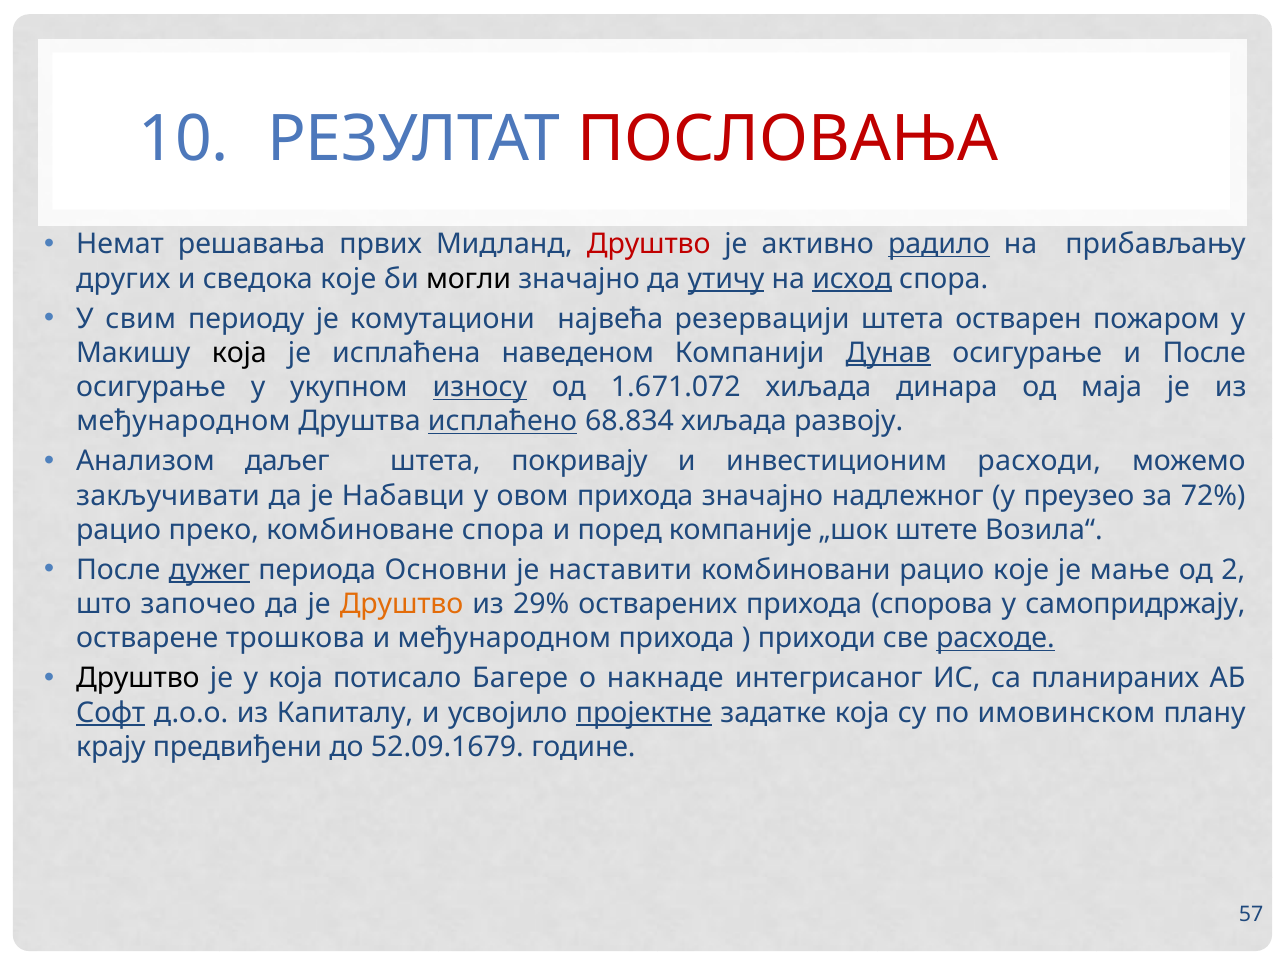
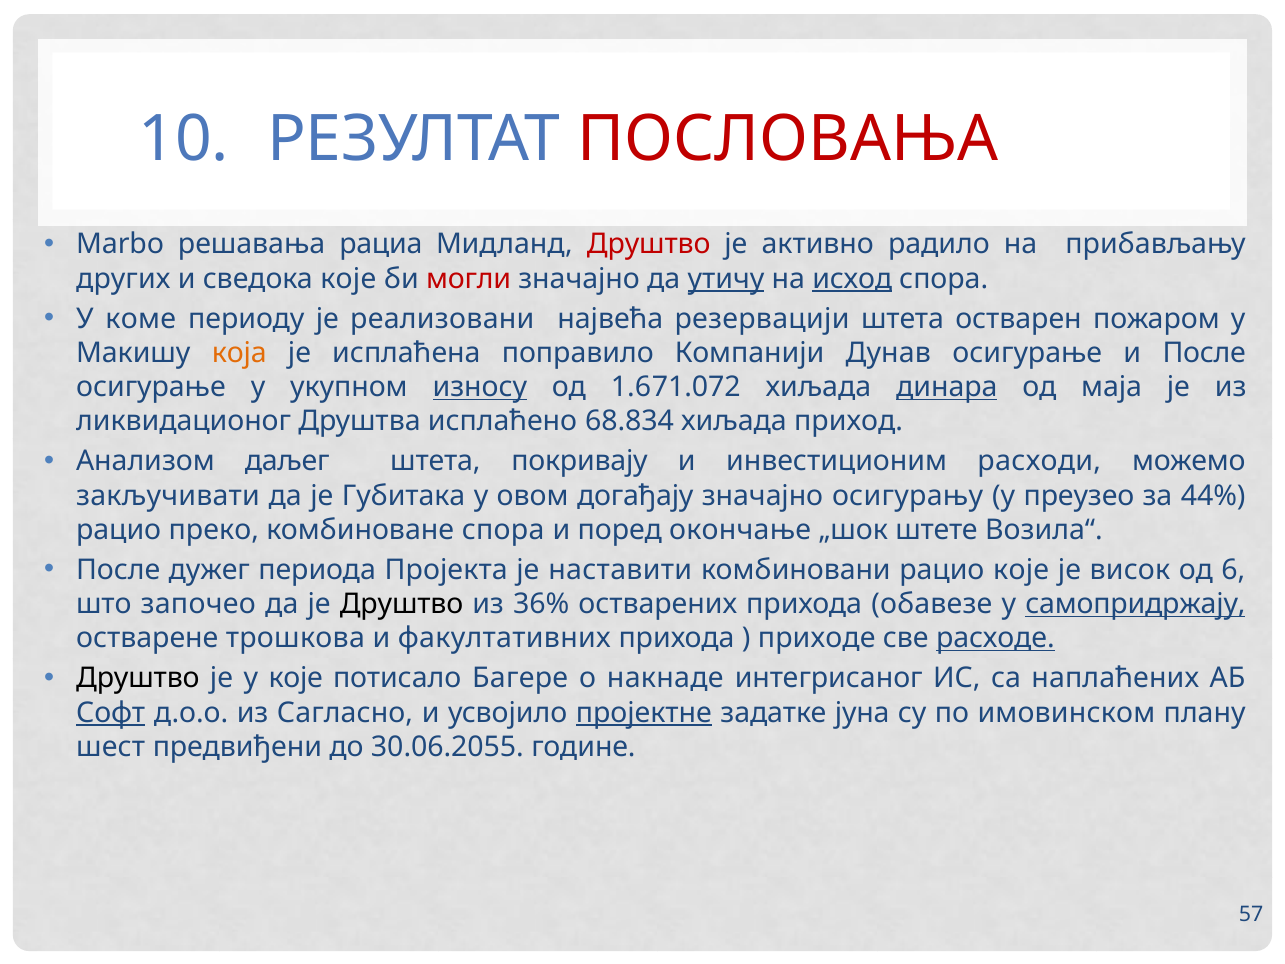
Немат: Немат -> Marbo (120, 244)
првих: првих -> рациа (381, 244)
радило underline: present -> none (939, 244)
могли colour: black -> red (469, 279)
свим: свим -> коме (141, 319)
комутациони: комутациони -> реализовани (442, 319)
која colour: black -> orange (239, 353)
наведеном: наведеном -> поправило (578, 353)
Дунав underline: present -> none (888, 353)
динара underline: none -> present (947, 387)
међународном: међународном -> ликвидационог (184, 421)
исплаћено underline: present -> none (503, 421)
развоју: развоју -> приход (849, 421)
Набавци: Набавци -> Губитака (404, 495)
овом прихода: прихода -> догађају (635, 495)
надлежног: надлежног -> осигурању (908, 495)
72%: 72% -> 44% (1213, 495)
компаније: компаније -> окончање (740, 530)
дужег underline: present -> none (209, 570)
Основни: Основни -> Пројекта (446, 570)
мање: мање -> висок (1130, 570)
2: 2 -> 6 (1233, 570)
Друштво colour: orange -> black (402, 604)
29%: 29% -> 36% (541, 604)
спорова: спорова -> обавезе (932, 604)
самопридржају underline: none -> present (1135, 604)
и међународном: међународном -> факултативних (504, 638)
приходи: приходи -> приходе (817, 638)
у која: која -> које (296, 678)
планираних: планираних -> наплаћених (1115, 678)
Капиталу: Капиталу -> Сагласно (345, 712)
задатке која: која -> јуна (862, 712)
крају: крају -> шест (111, 747)
52.09.1679: 52.09.1679 -> 30.06.2055 (447, 747)
